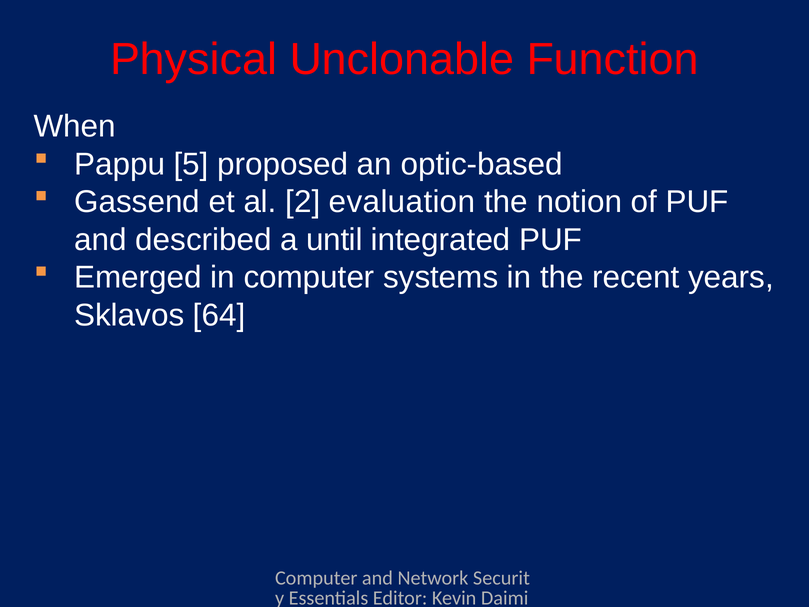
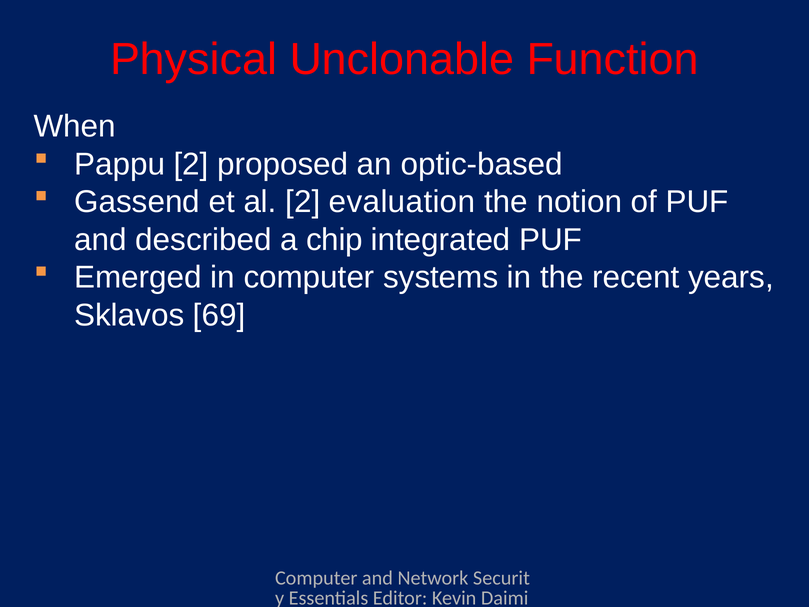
Pappu 5: 5 -> 2 (191, 164)
until: until -> chip (334, 240)
64: 64 -> 69 (219, 315)
